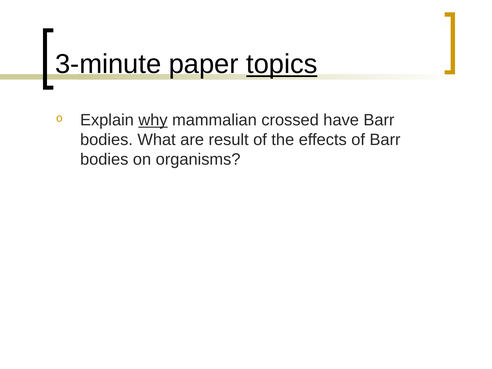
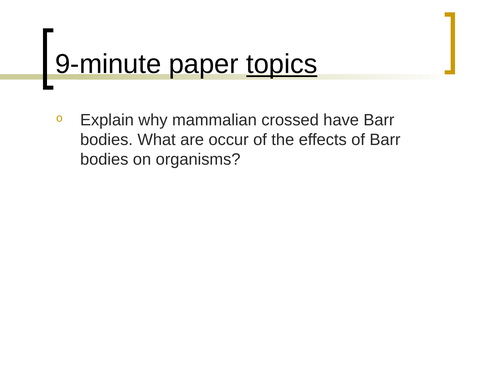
3-minute: 3-minute -> 9-minute (108, 64)
why underline: present -> none (153, 120)
result: result -> occur (229, 140)
